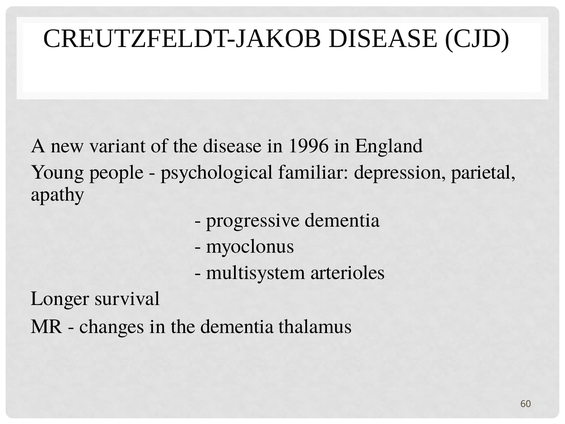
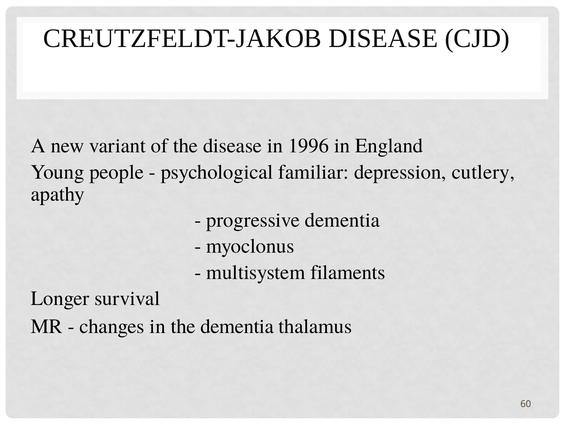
parietal: parietal -> cutlery (483, 172)
arterioles: arterioles -> filaments (348, 272)
